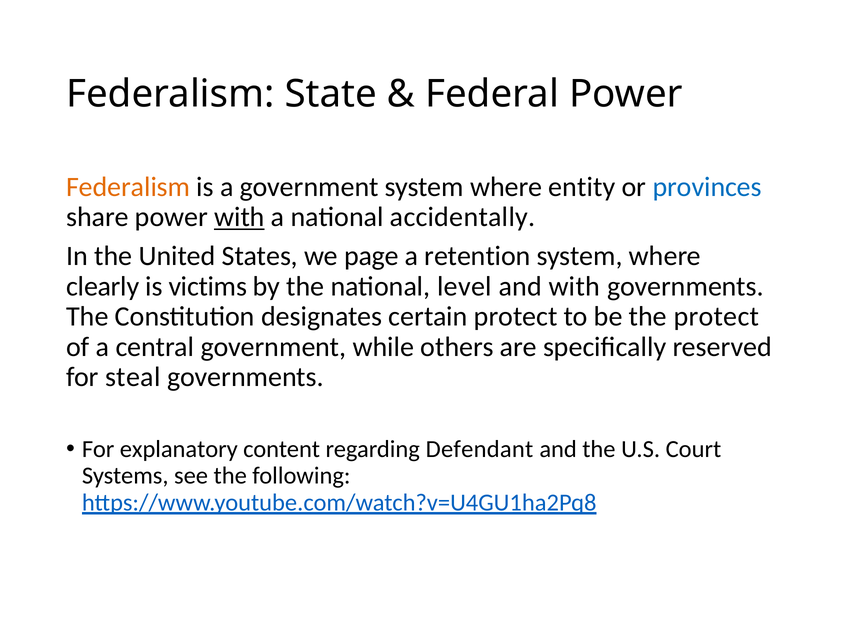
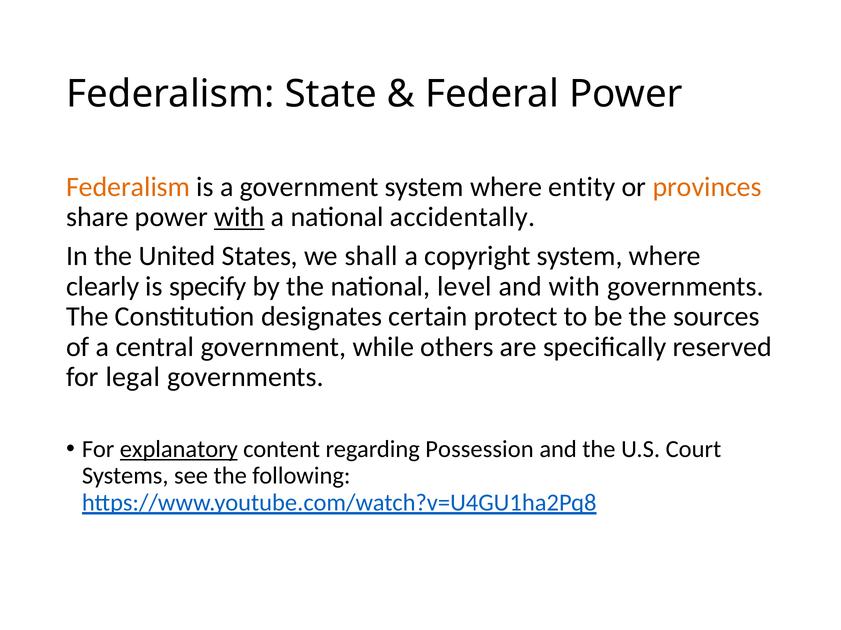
provinces colour: blue -> orange (707, 187)
page: page -> shall (371, 256)
retention: retention -> copyright (477, 256)
victims: victims -> specify (208, 287)
the protect: protect -> sources (716, 317)
steal: steal -> legal (133, 377)
explanatory underline: none -> present (179, 450)
Defendant: Defendant -> Possession (480, 450)
